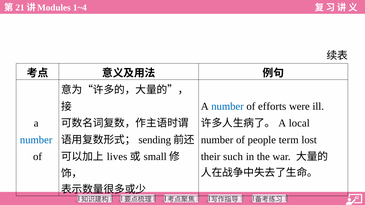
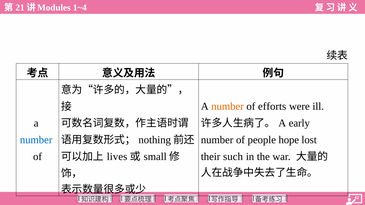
number colour: blue -> orange (228, 107)
local: local -> early (299, 123)
term: term -> hope (289, 140)
sending: sending -> nothing (155, 140)
